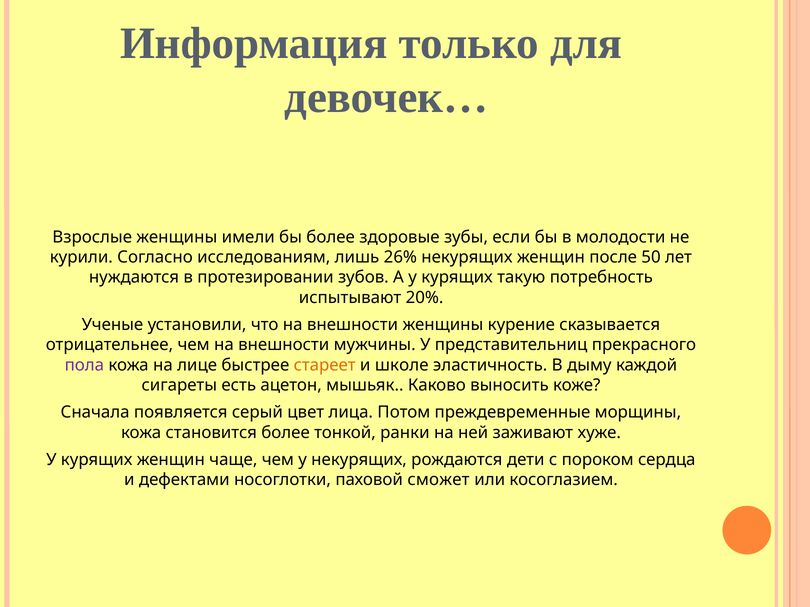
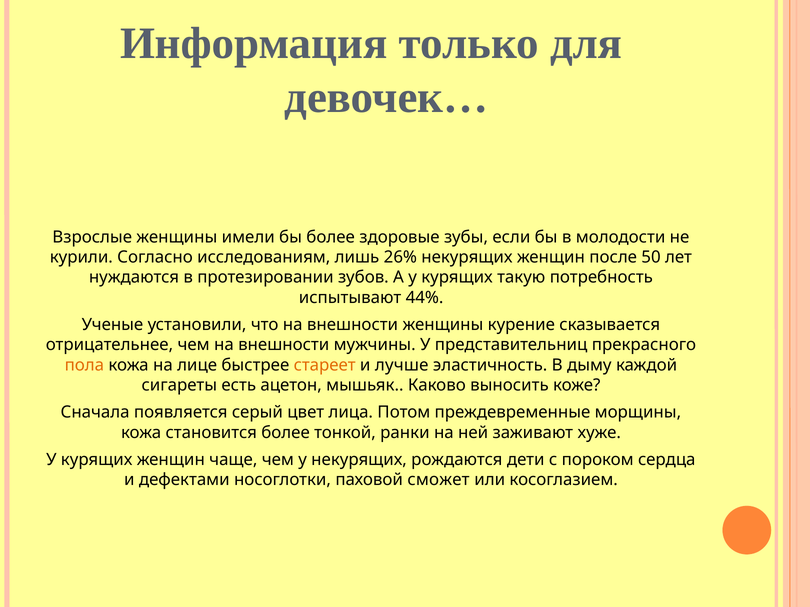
20%: 20% -> 44% (425, 298)
пола colour: purple -> orange (84, 365)
школе: школе -> лучше (402, 365)
